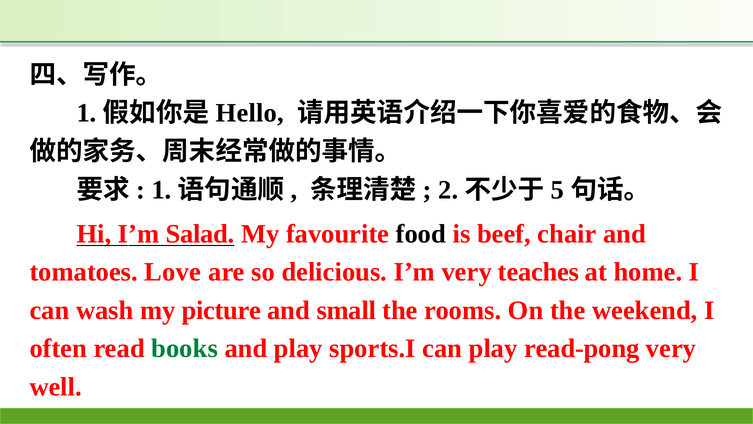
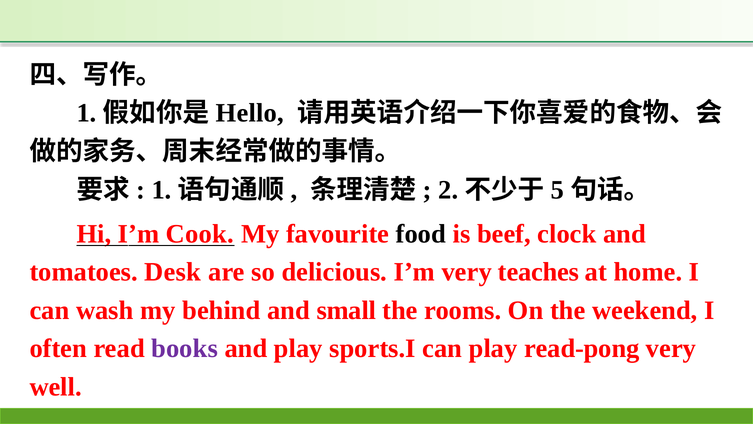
Salad: Salad -> Cook (200, 234)
chair: chair -> clock (567, 234)
Love: Love -> Desk (173, 272)
picture: picture -> behind (221, 310)
books colour: green -> purple (185, 348)
